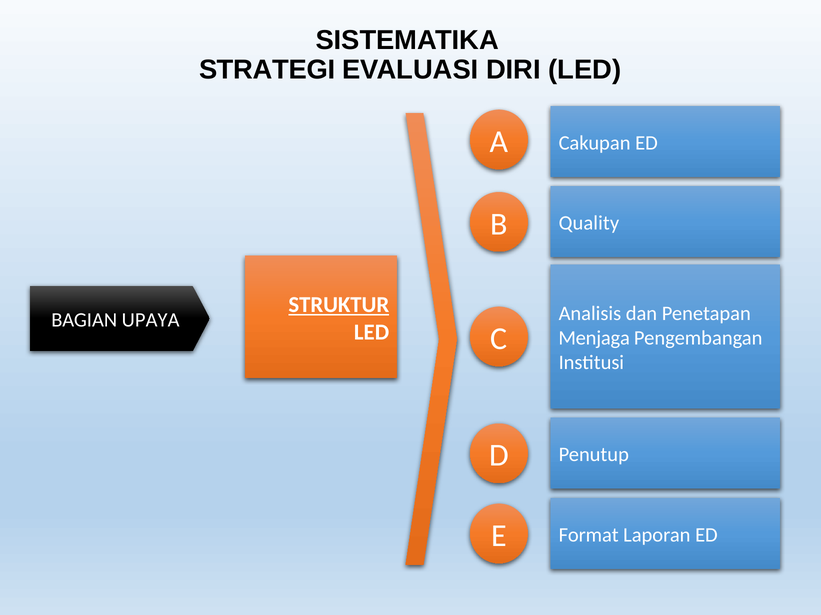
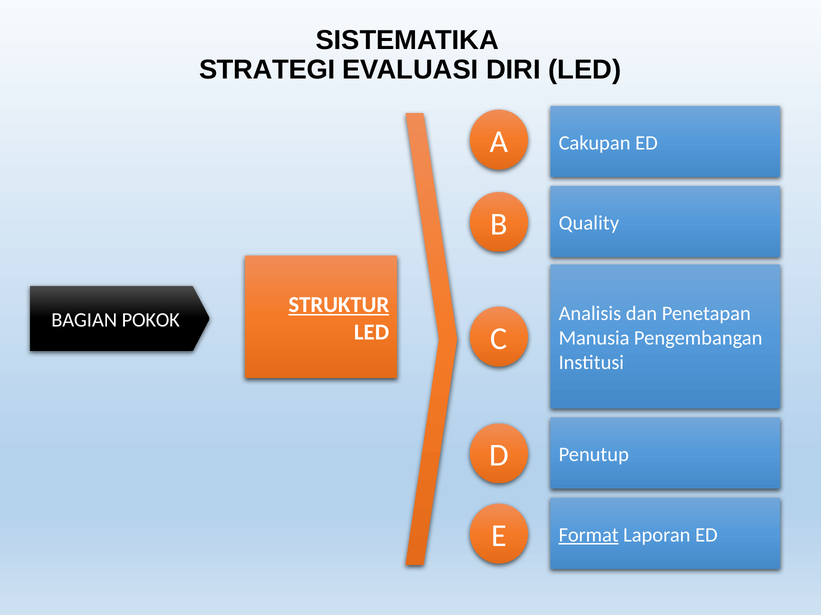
UPAYA: UPAYA -> POKOK (151, 320)
Menjaga: Menjaga -> Manusia (594, 338)
Format underline: none -> present (589, 536)
